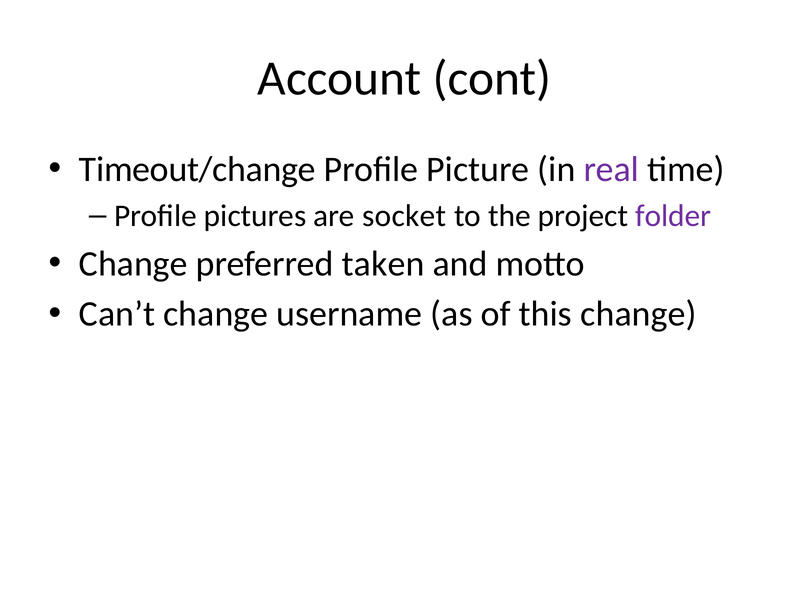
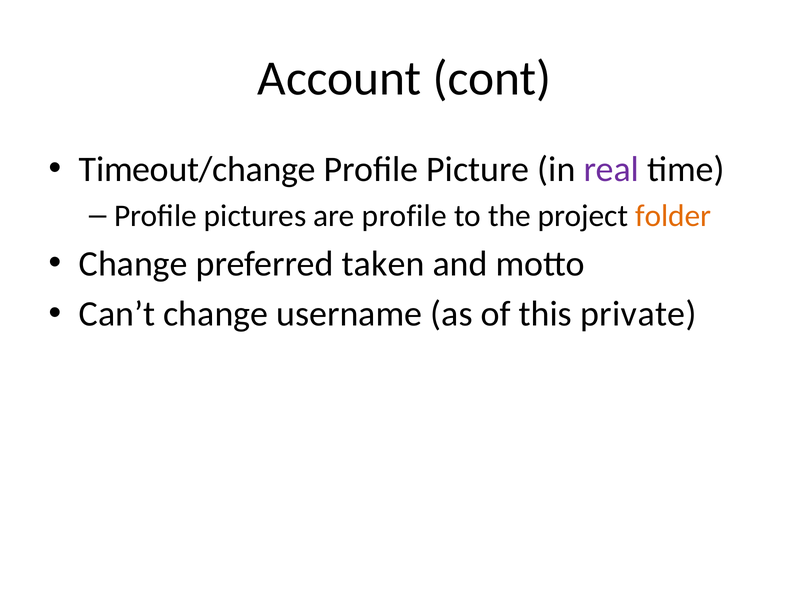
are socket: socket -> profile (404, 216)
folder colour: purple -> orange (673, 216)
this change: change -> private (638, 315)
